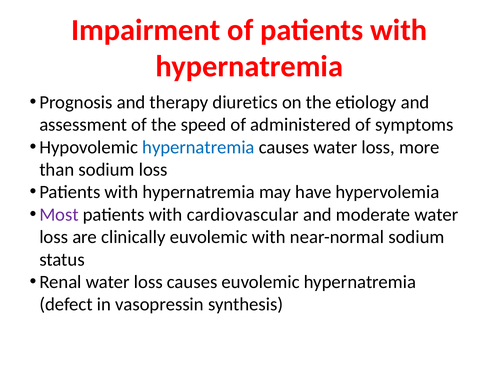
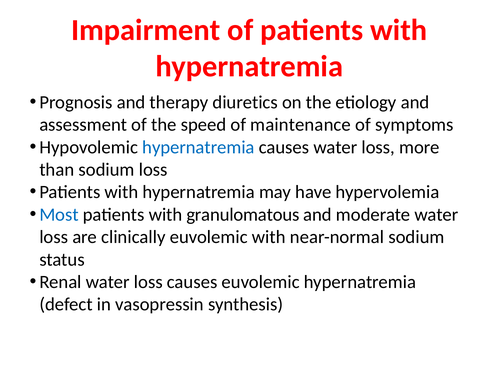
administered: administered -> maintenance (301, 125)
Most colour: purple -> blue (59, 215)
cardiovascular: cardiovascular -> granulomatous (243, 215)
